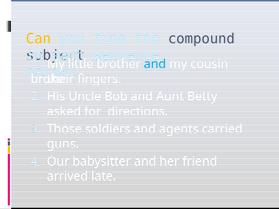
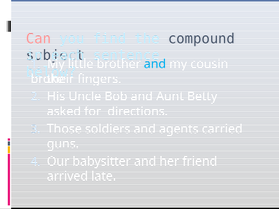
Can colour: yellow -> pink (39, 39)
